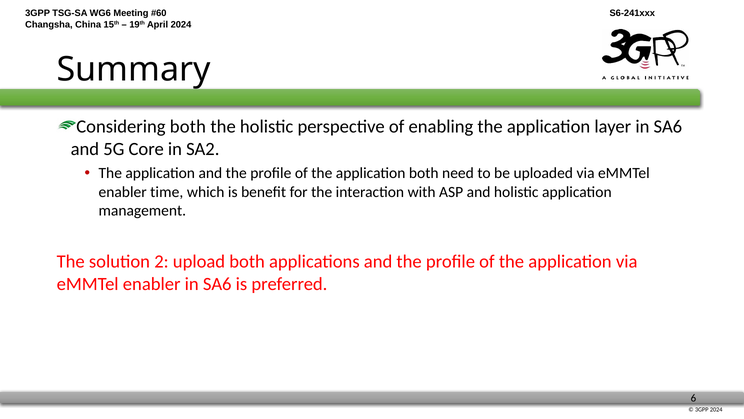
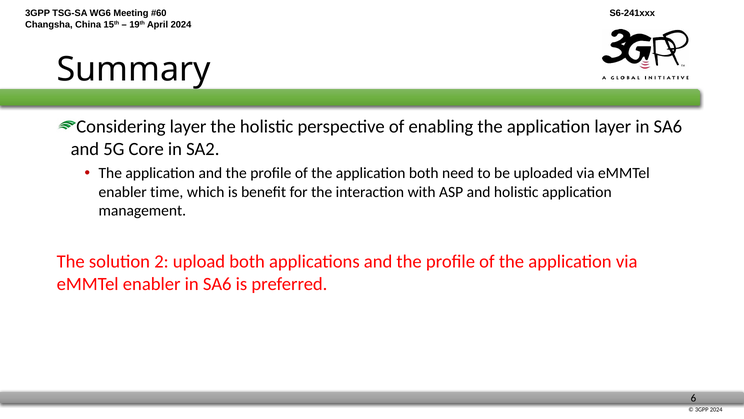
Considering both: both -> layer (188, 127)
